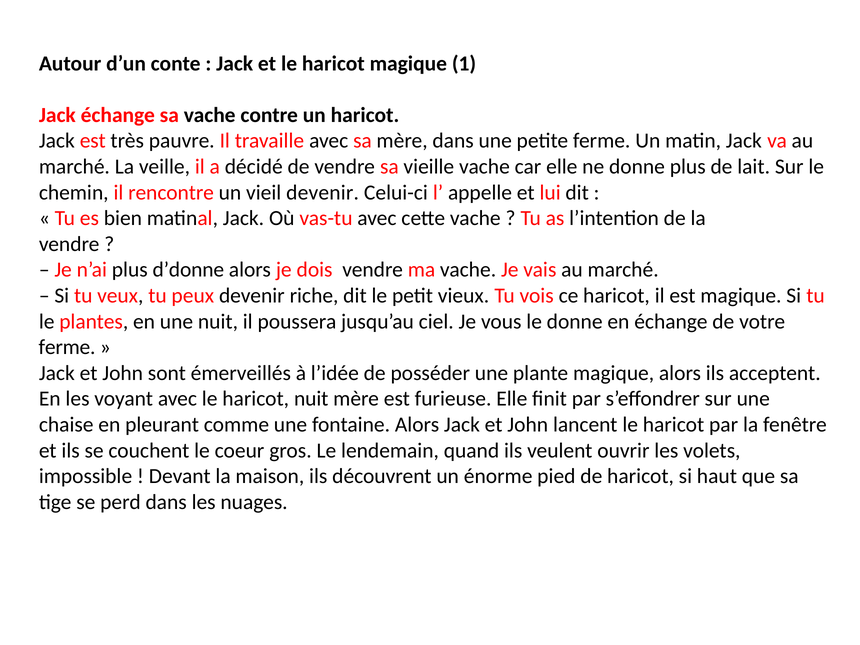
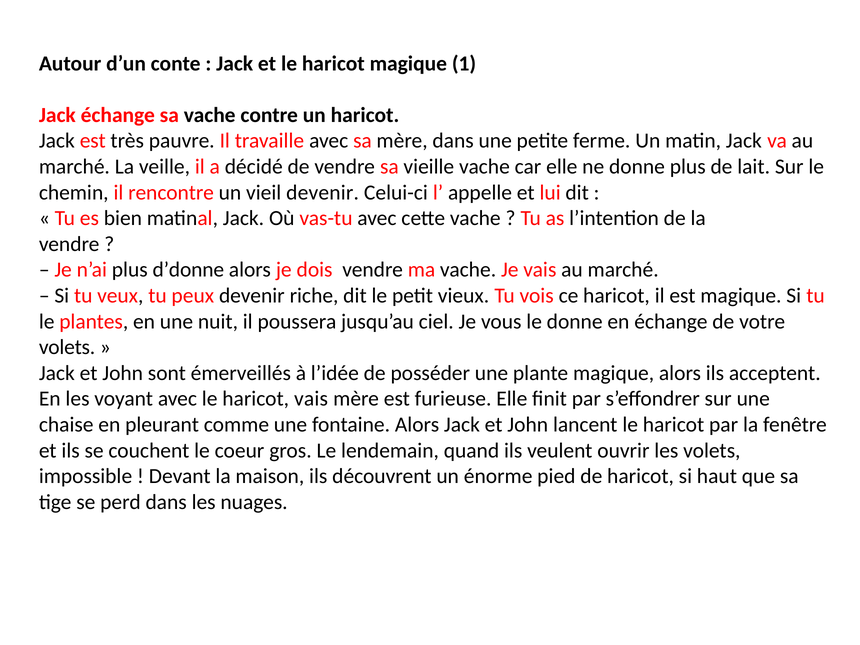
ferme: ferme -> volets (67, 347)
haricot nuit: nuit -> vais (311, 399)
